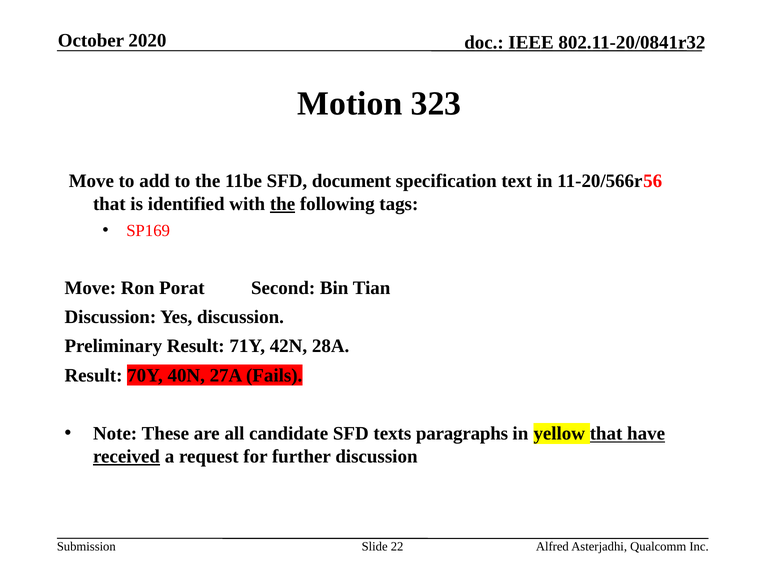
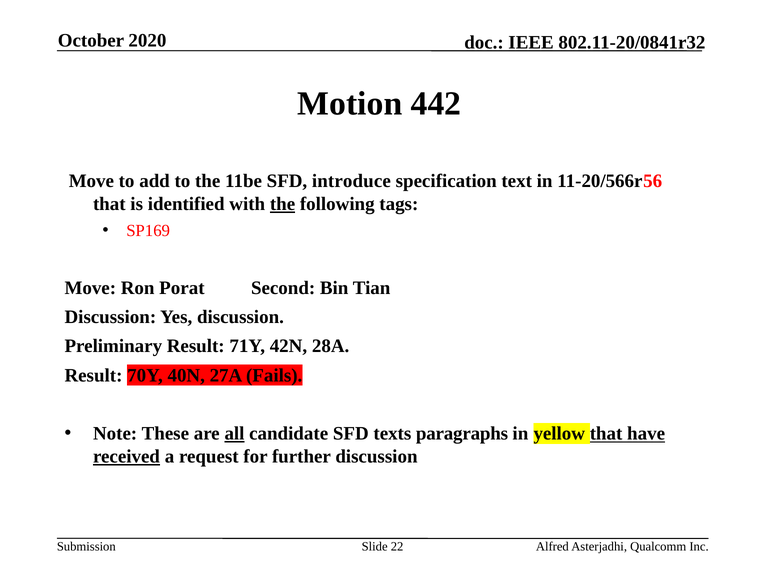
323: 323 -> 442 (436, 103)
document: document -> introduce (351, 181)
all underline: none -> present (234, 433)
